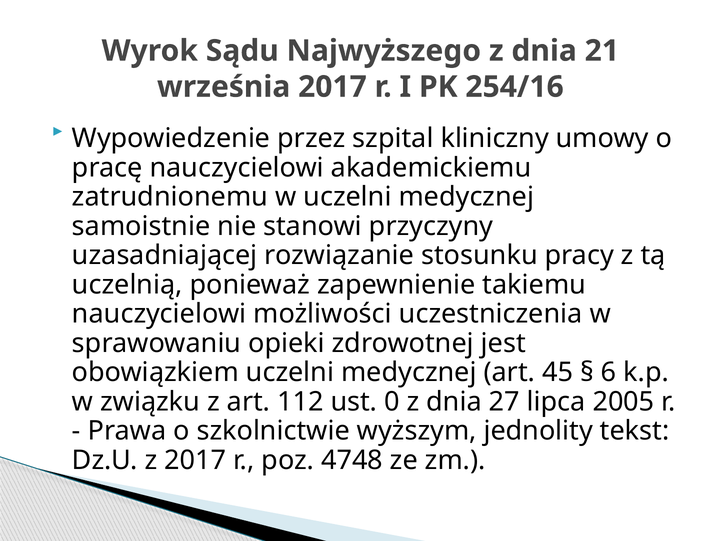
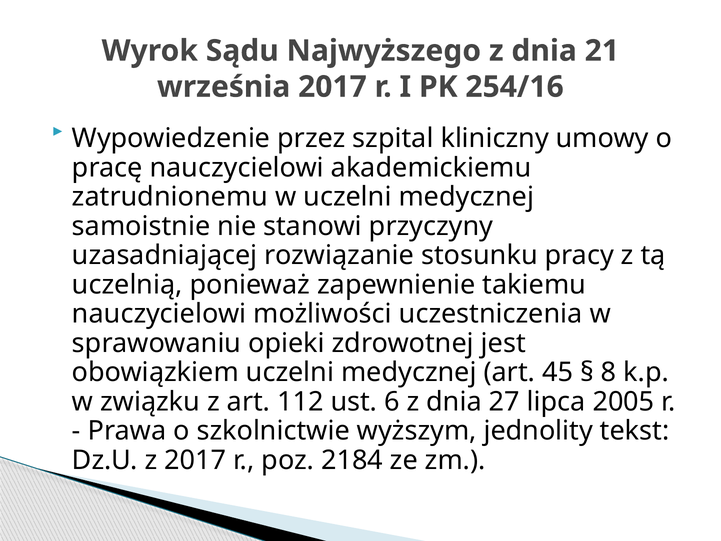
6: 6 -> 8 (609, 372)
0: 0 -> 6 (392, 402)
4748: 4748 -> 2184 (352, 460)
